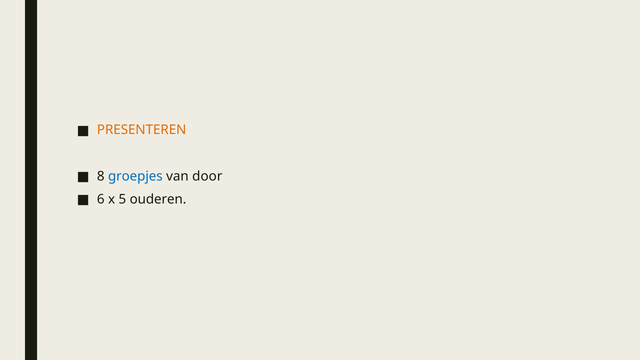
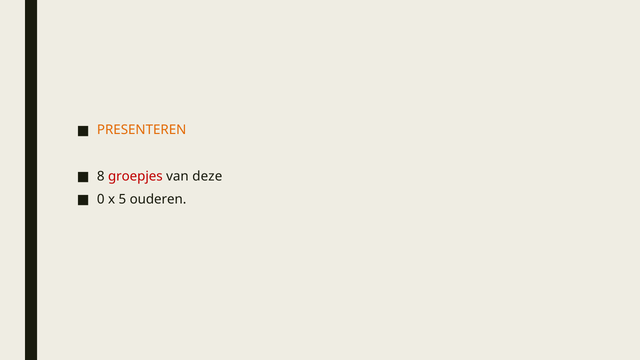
groepjes colour: blue -> red (135, 176)
door: door -> deze (207, 176)
6: 6 -> 0 (101, 199)
